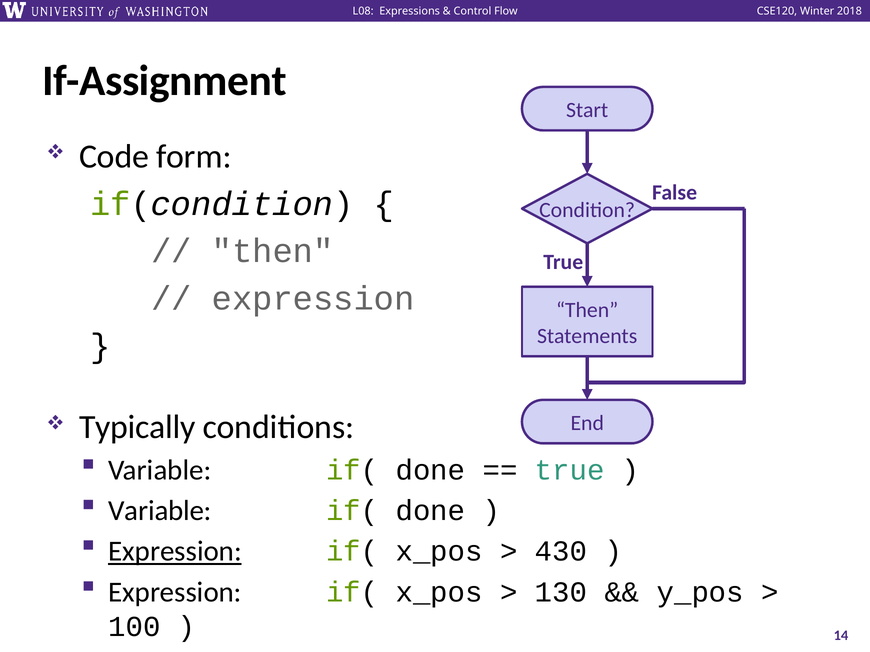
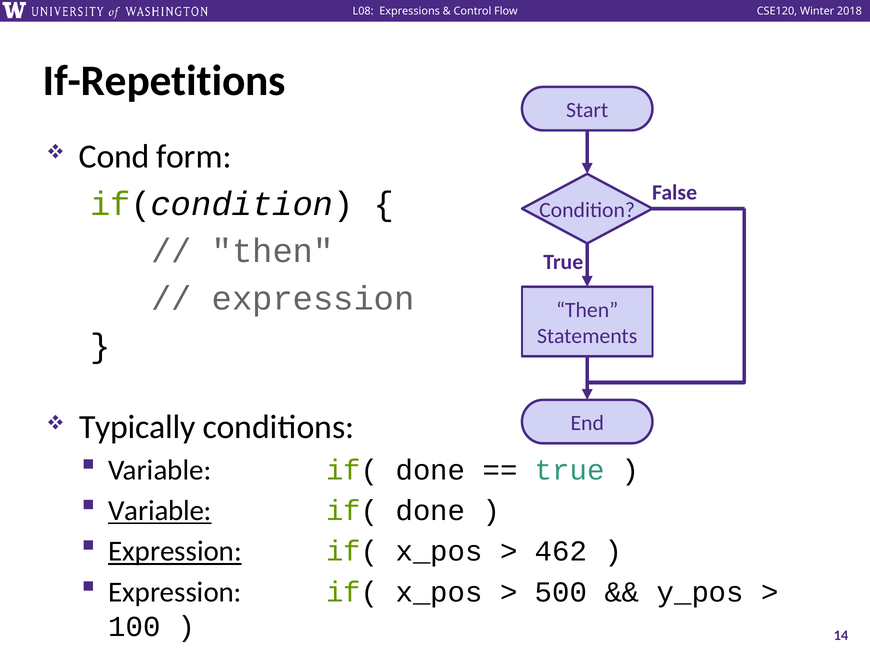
If-Assignment: If-Assignment -> If-Repetitions (164, 81)
Code: Code -> Cond (114, 157)
Variable underline: none -> present (160, 511)
430: 430 -> 462 (561, 552)
130: 130 -> 500 (561, 592)
